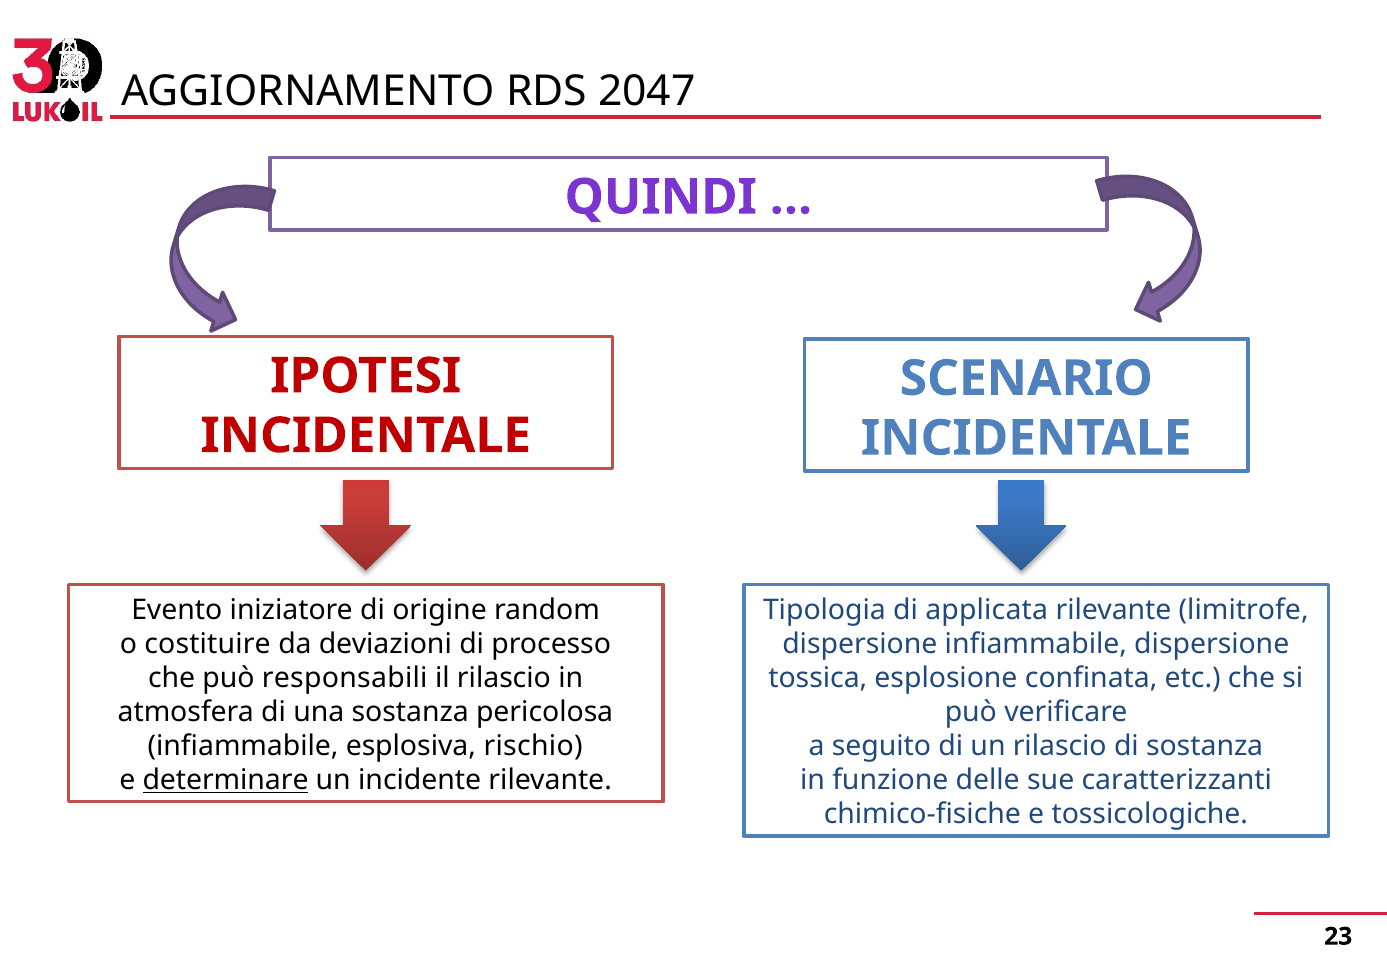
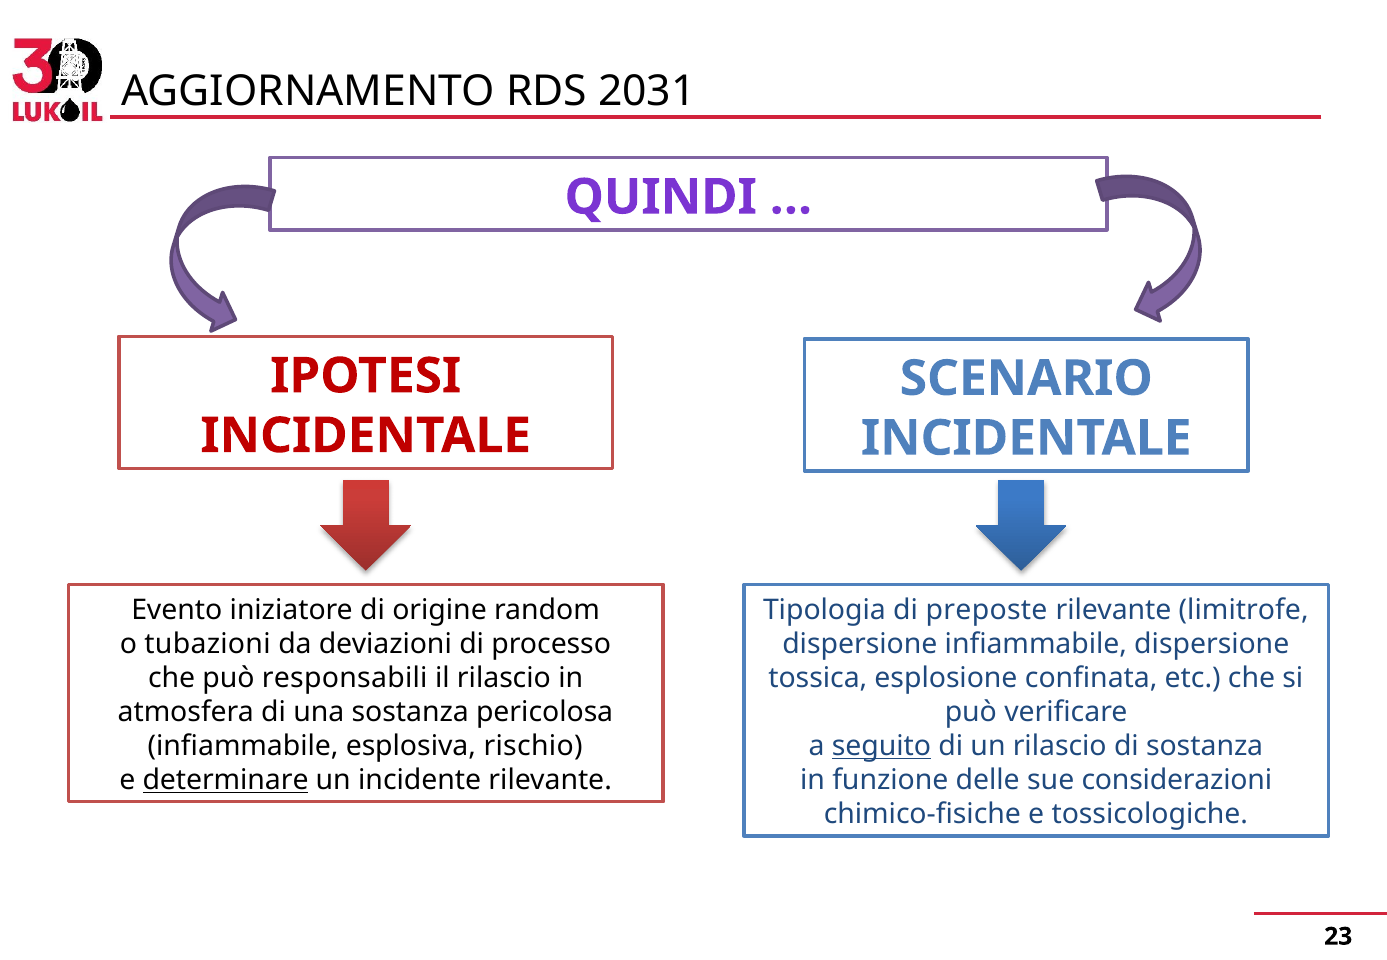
2047: 2047 -> 2031 (647, 92)
applicata: applicata -> preposte (987, 610)
costituire: costituire -> tubazioni (208, 644)
seguito underline: none -> present (881, 746)
caratterizzanti: caratterizzanti -> considerazioni (1177, 781)
